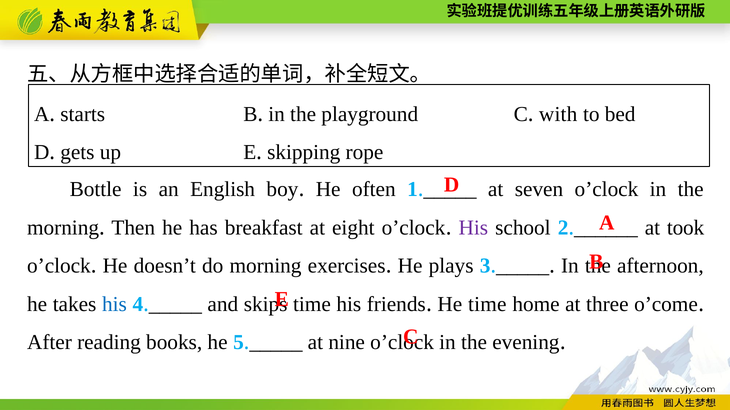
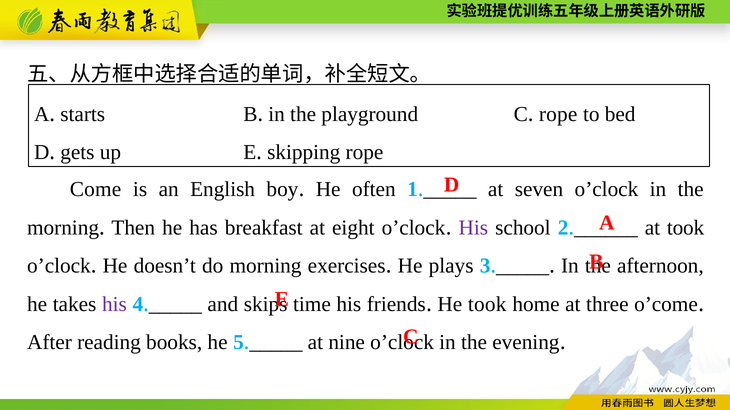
with: with -> rope (558, 114)
Bottle: Bottle -> Come (96, 190)
his colour: blue -> purple (114, 305)
He time: time -> took (487, 305)
